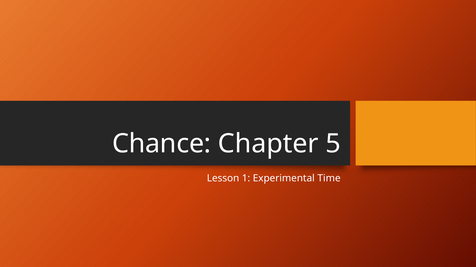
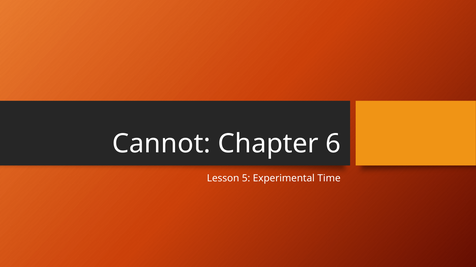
Chance: Chance -> Cannot (161, 144)
5: 5 -> 6 (333, 144)
1: 1 -> 5 (246, 179)
